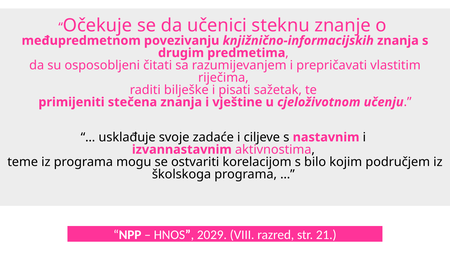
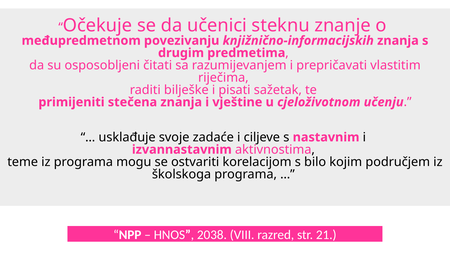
2029: 2029 -> 2038 (212, 235)
